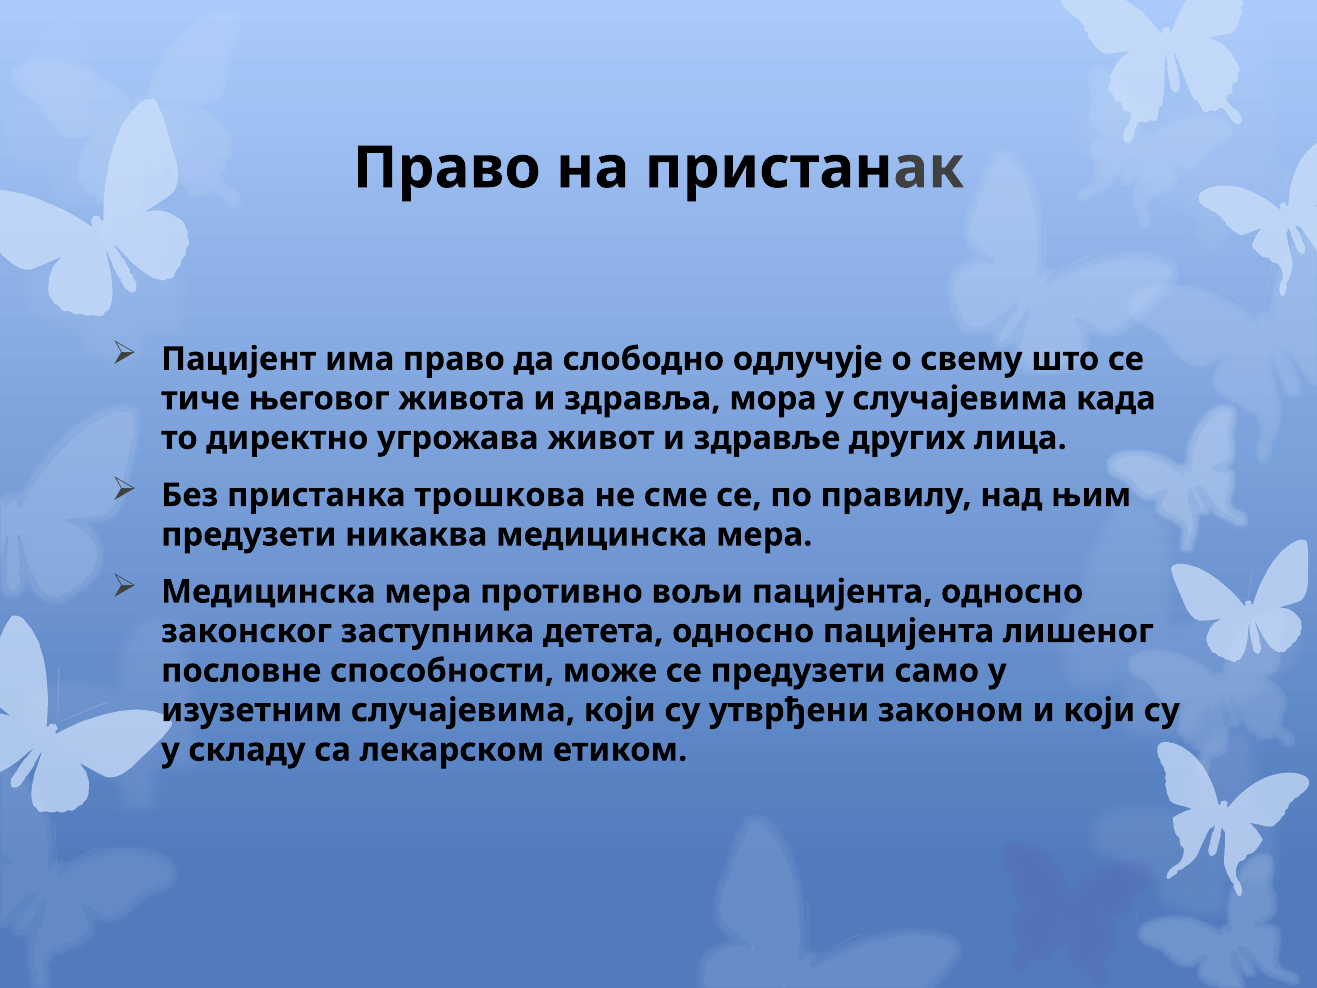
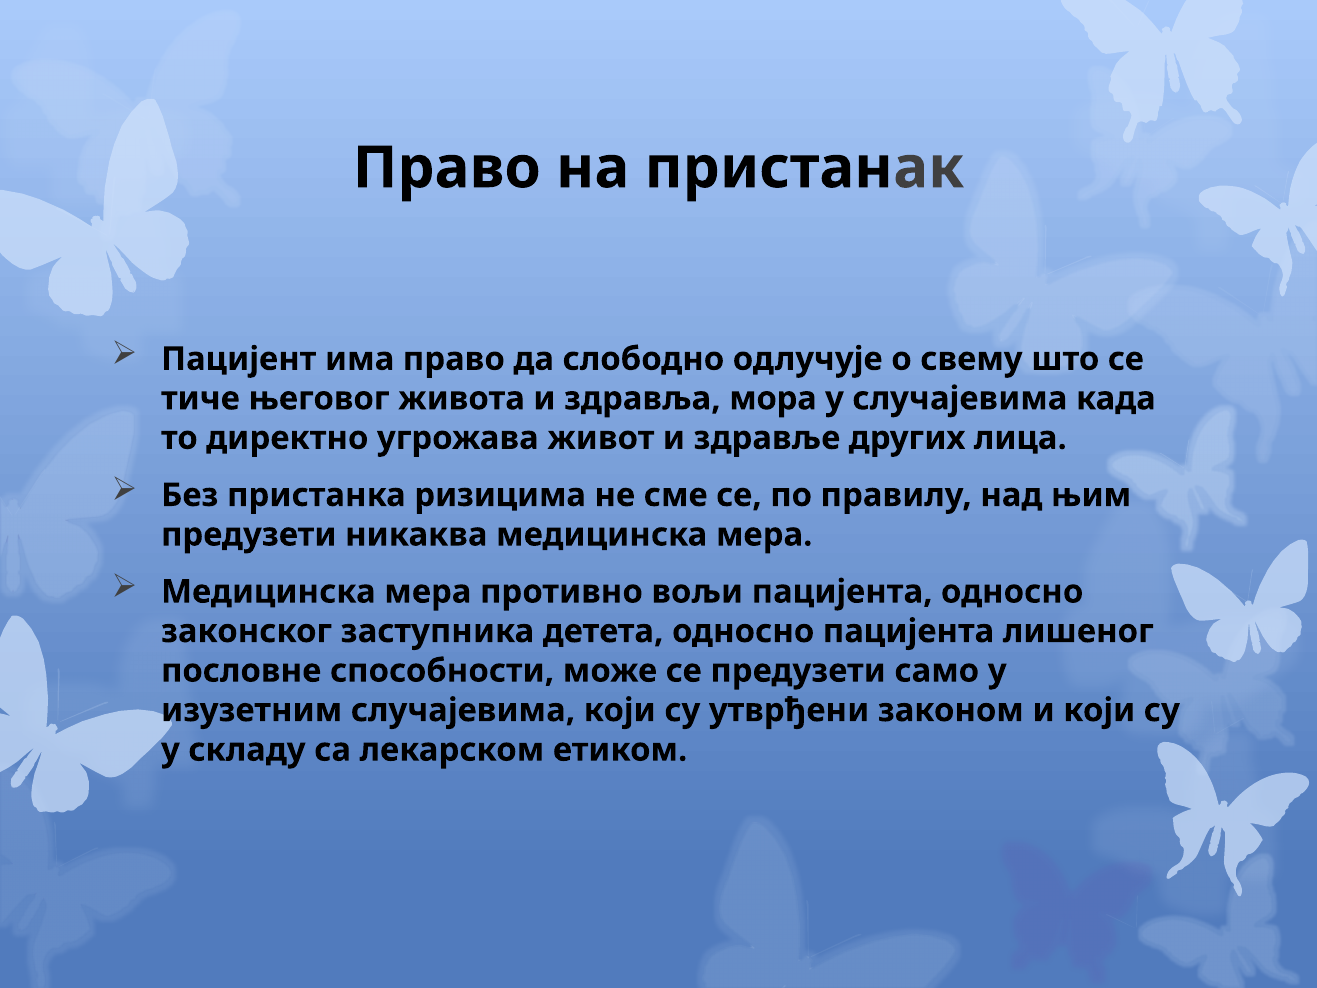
трошкова: трошкова -> ризицима (500, 495)
